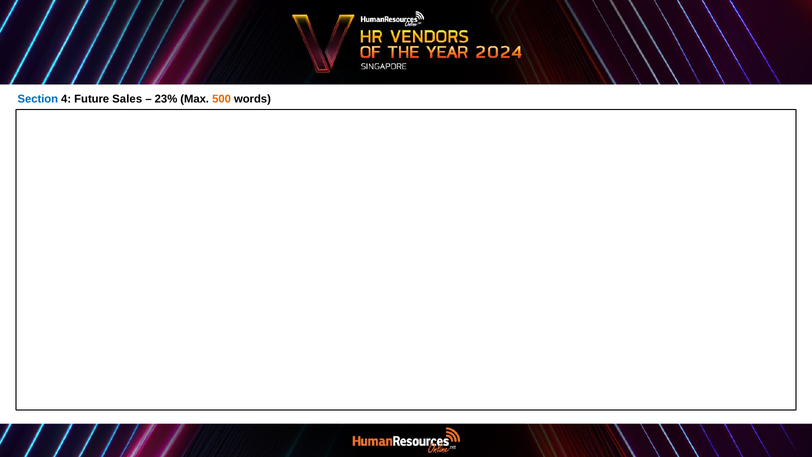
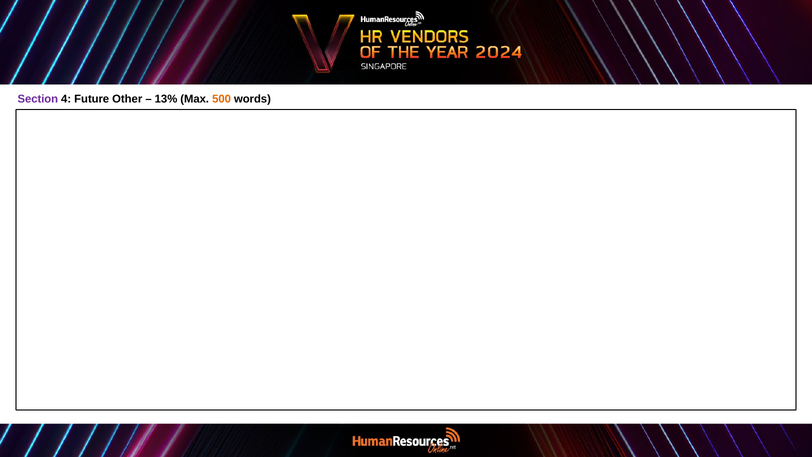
Section colour: blue -> purple (38, 99)
Sales: Sales -> Other (127, 99)
23%: 23% -> 13% (166, 99)
